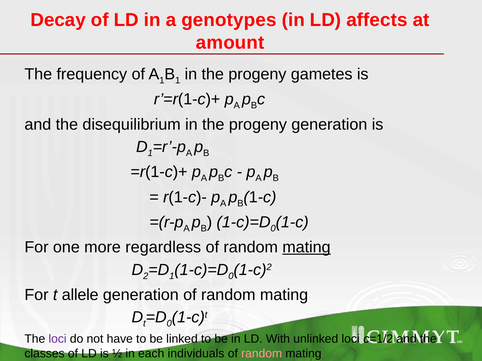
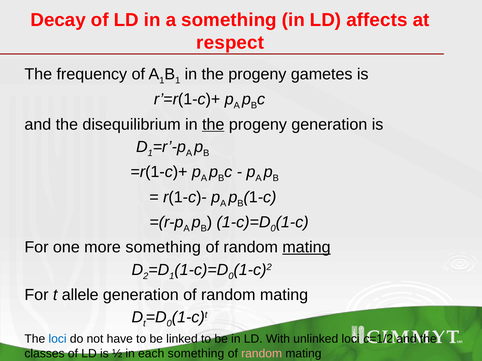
a genotypes: genotypes -> something (229, 20)
amount: amount -> respect (230, 43)
the underline: none -> present (213, 125)
more regardless: regardless -> something (163, 248)
loci colour: purple -> blue (58, 339)
each individuals: individuals -> something (196, 354)
